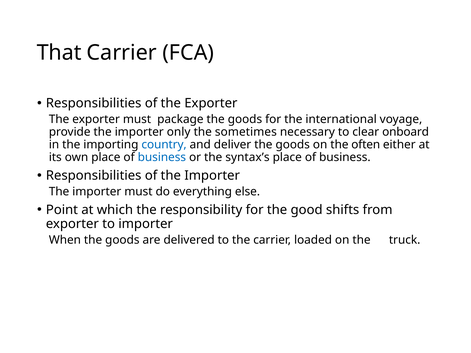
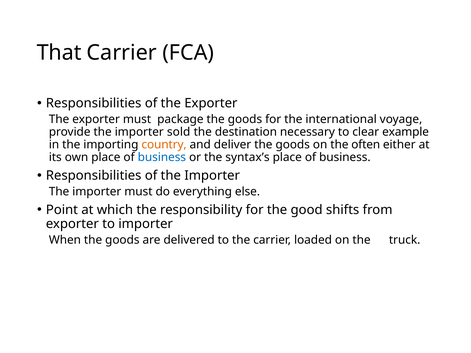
only: only -> sold (179, 132)
sometimes: sometimes -> destination (246, 132)
onboard: onboard -> example (406, 132)
country colour: blue -> orange (164, 145)
